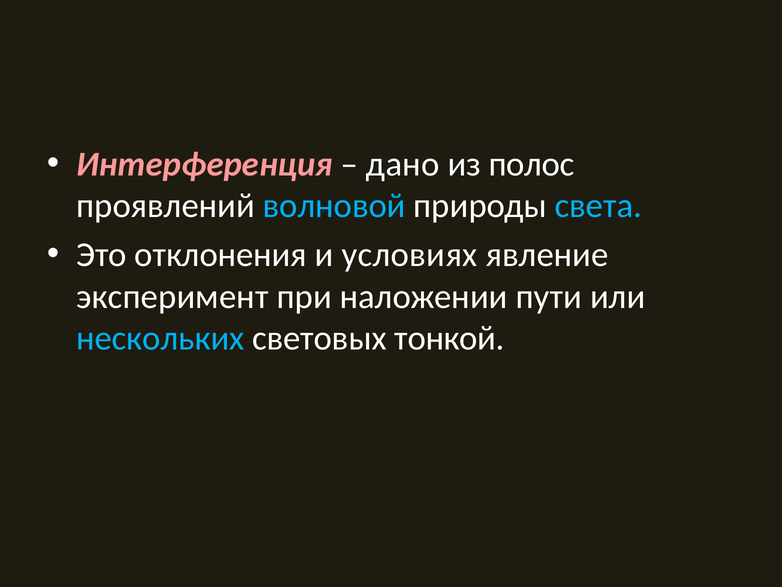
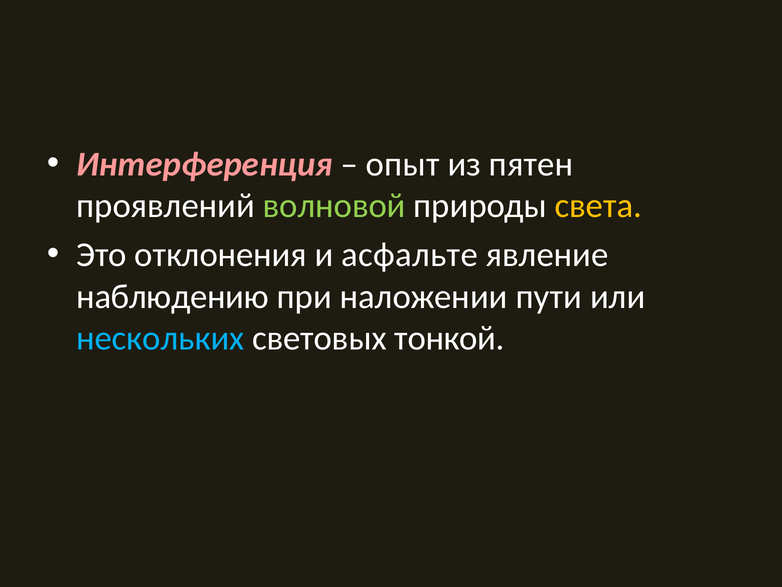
дано: дано -> опыт (403, 164)
полос: полос -> пятен (531, 164)
волновой colour: light blue -> light green (334, 206)
света colour: light blue -> yellow (598, 206)
условиях: условиях -> асфальте (410, 255)
эксперимент: эксперимент -> наблюдению (173, 296)
